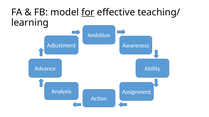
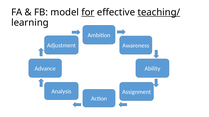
teaching/ underline: none -> present (159, 12)
